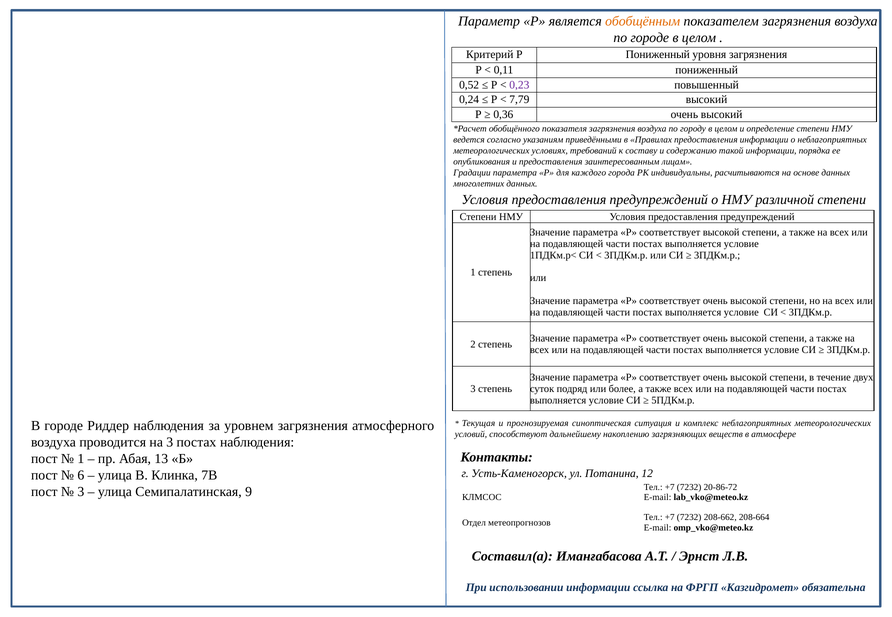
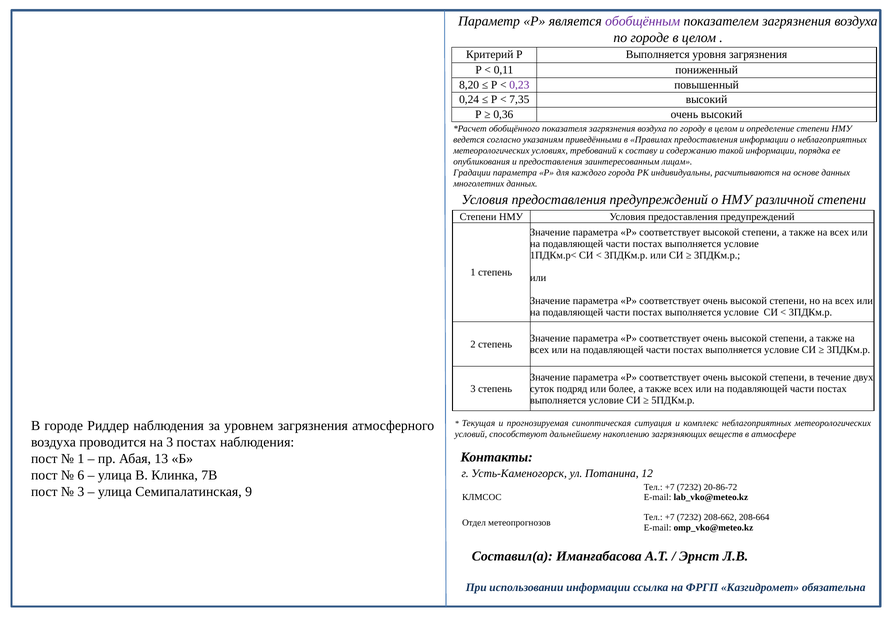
обобщённым colour: orange -> purple (643, 21)
Р Пониженный: Пониженный -> Выполняется (658, 54)
0,52: 0,52 -> 8,20 (469, 85)
7,79: 7,79 -> 7,35 (519, 100)
